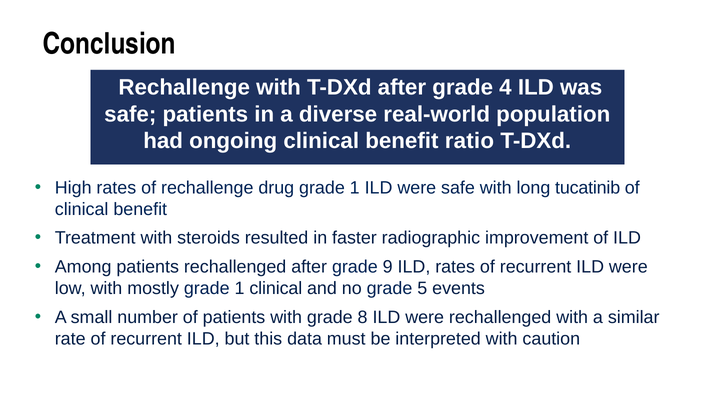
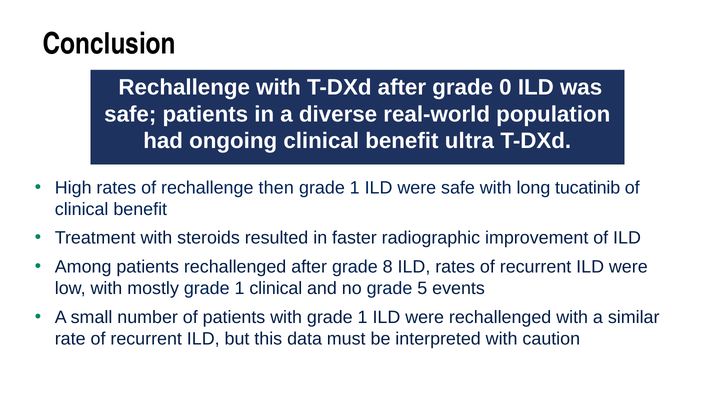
4: 4 -> 0 (505, 87)
ratio: ratio -> ultra (469, 141)
drug: drug -> then (276, 188)
9: 9 -> 8 (388, 267)
with grade 8: 8 -> 1 (363, 317)
